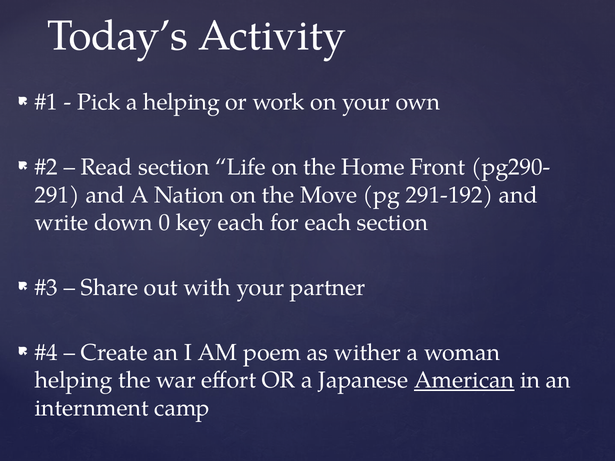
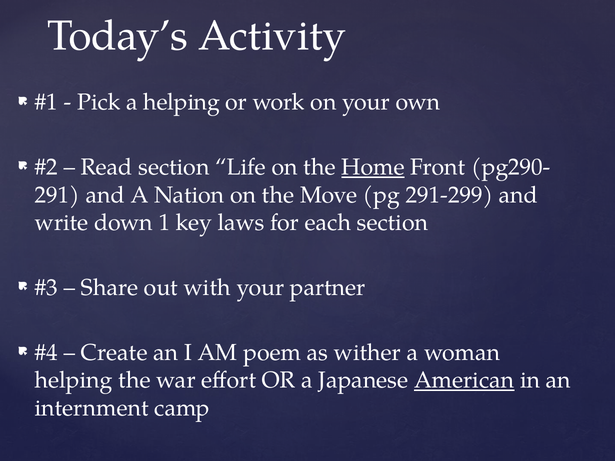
Home underline: none -> present (373, 167)
291-192: 291-192 -> 291-299 (449, 195)
0: 0 -> 1 (164, 223)
key each: each -> laws (241, 223)
